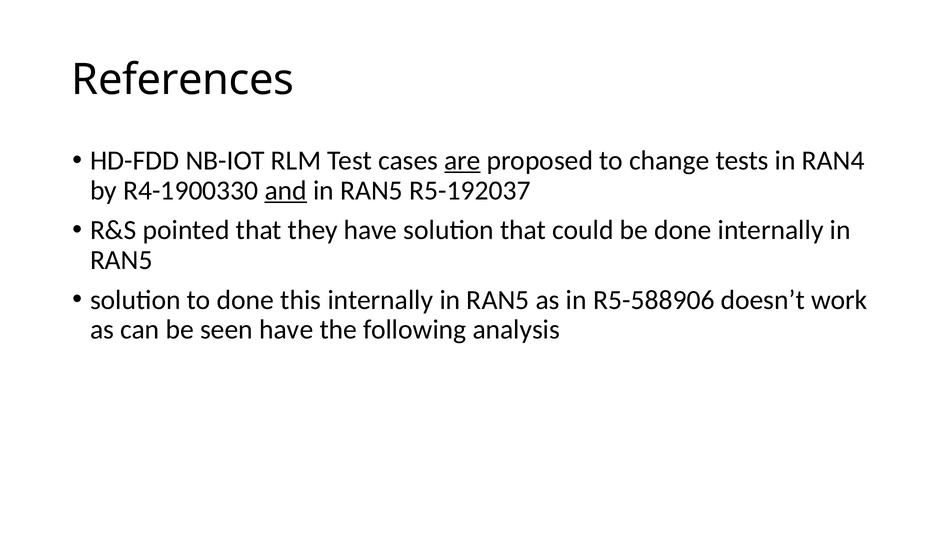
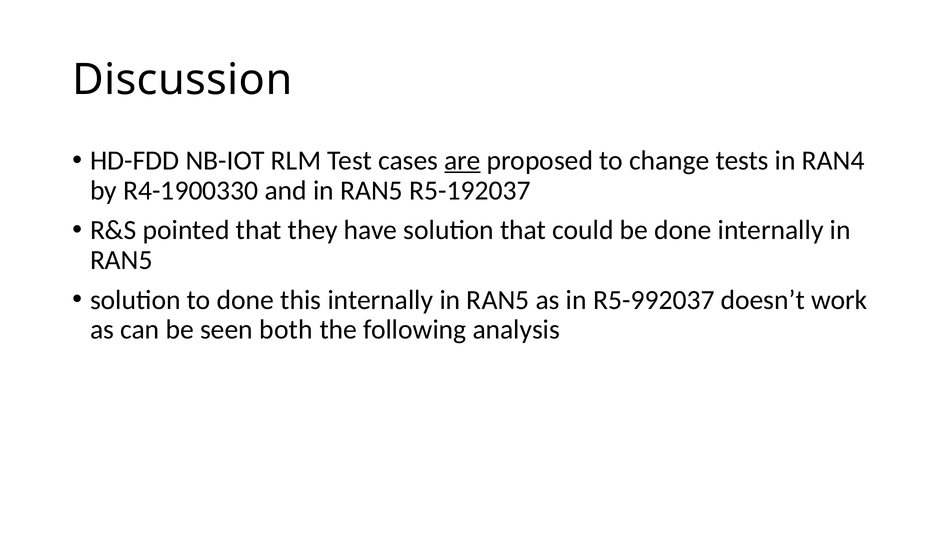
References: References -> Discussion (182, 80)
and underline: present -> none (286, 190)
R5-588906: R5-588906 -> R5-992037 (654, 300)
seen have: have -> both (286, 329)
